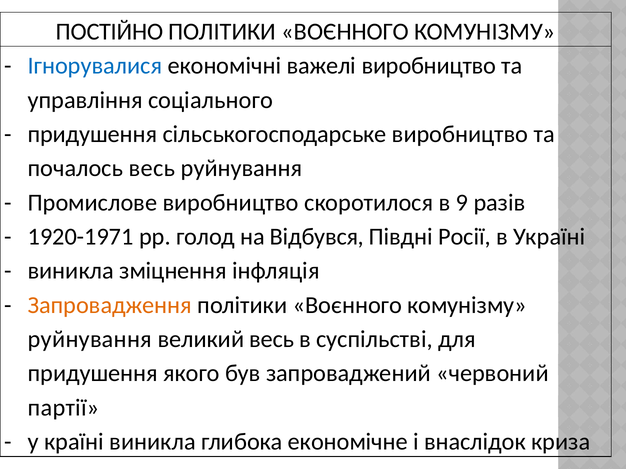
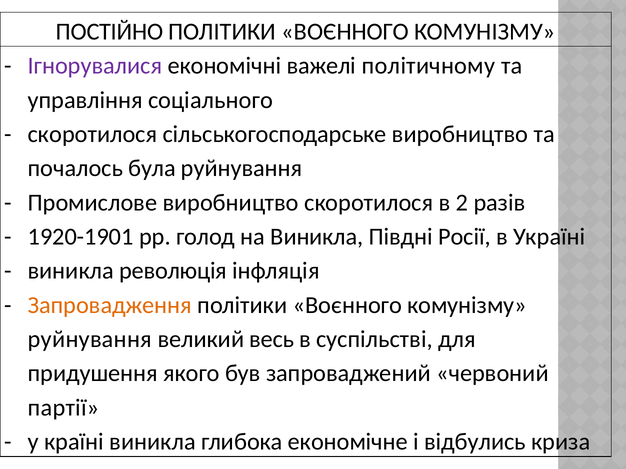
Ігнорувалися colour: blue -> purple (95, 66)
важелі виробництво: виробництво -> політичному (429, 66)
придушення: придушення -> скоротилося (92, 134)
почалось весь: весь -> була (152, 169)
9: 9 -> 2 (462, 203)
1920-1971: 1920-1971 -> 1920-1901 (81, 237)
на Відбувся: Відбувся -> Виникла (317, 237)
зміцнення: зміцнення -> революція (173, 271)
внаслідок: внаслідок -> відбулись (475, 442)
